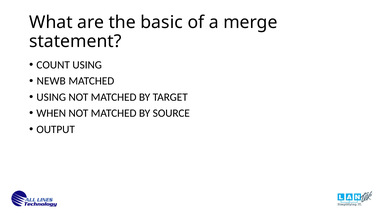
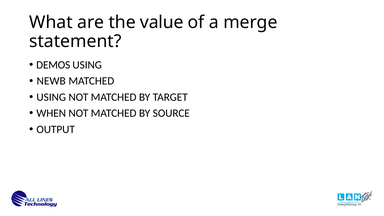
basic: basic -> value (162, 22)
COUNT: COUNT -> DEMOS (53, 65)
